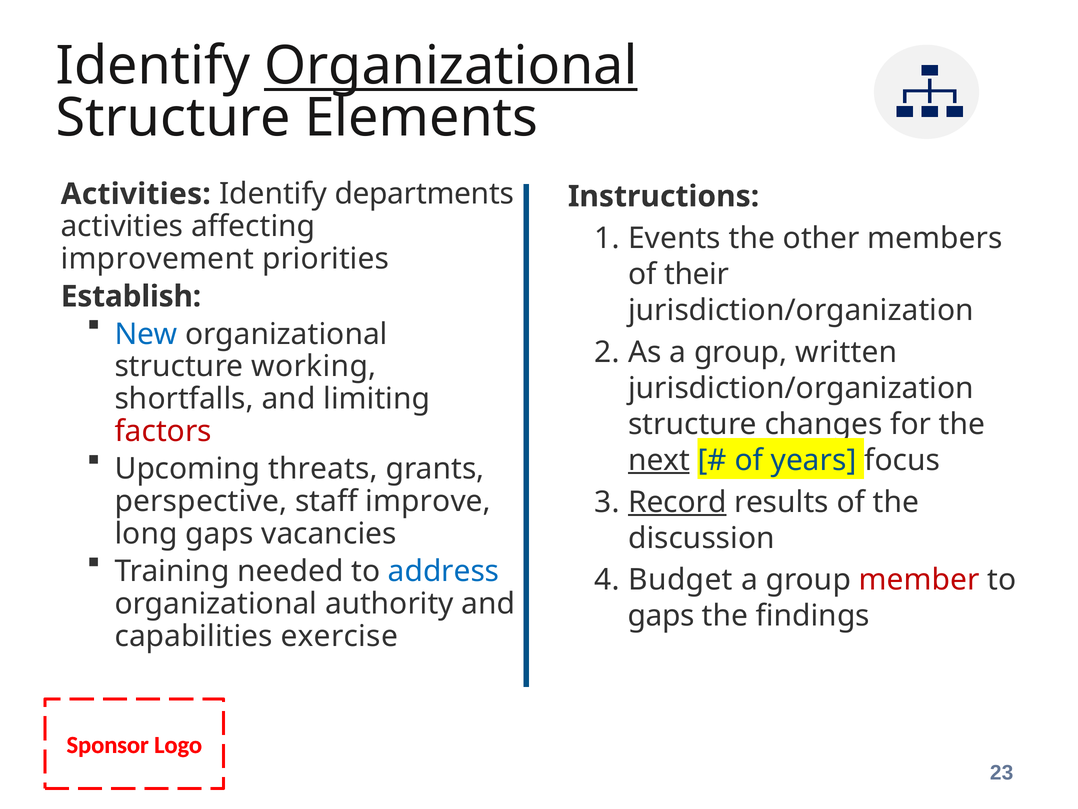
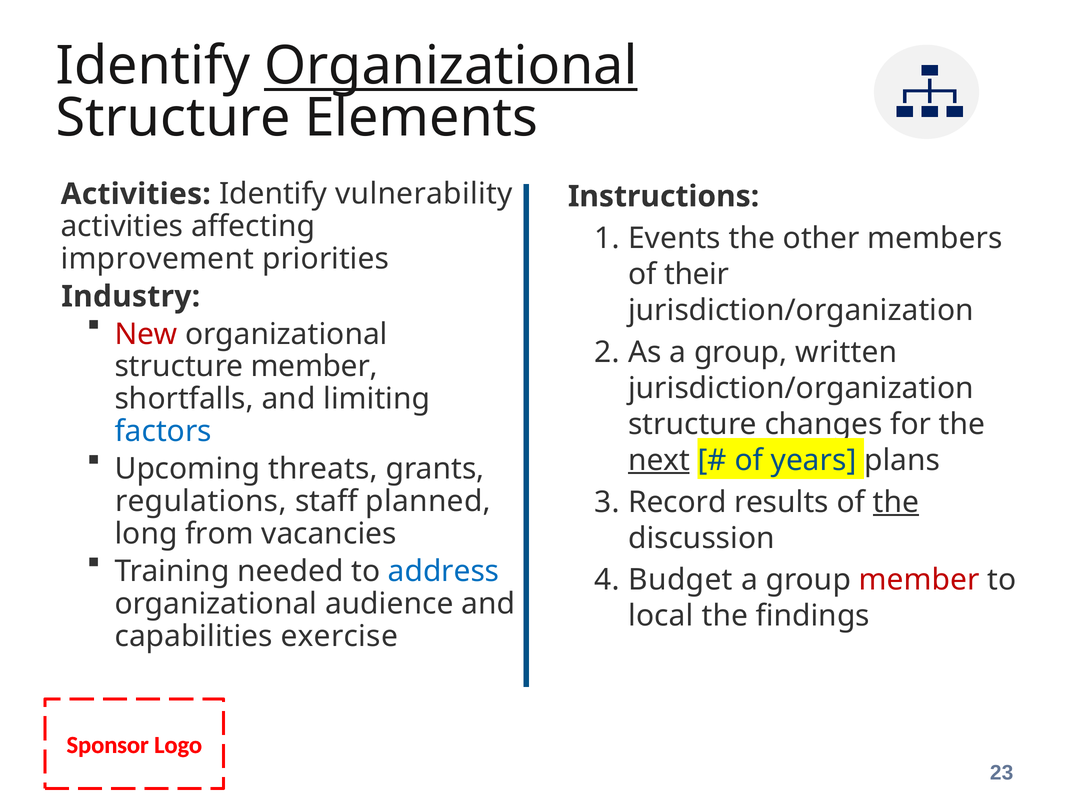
departments: departments -> vulnerability (424, 194)
Establish: Establish -> Industry (131, 296)
New colour: blue -> red (146, 334)
structure working: working -> member (314, 366)
factors colour: red -> blue (163, 431)
focus: focus -> plans (902, 460)
perspective: perspective -> regulations (201, 501)
improve: improve -> planned (428, 501)
Record underline: present -> none (677, 502)
the underline: none -> present (896, 502)
long gaps: gaps -> from (219, 533)
authority: authority -> audience (389, 603)
gaps: gaps -> local (661, 616)
